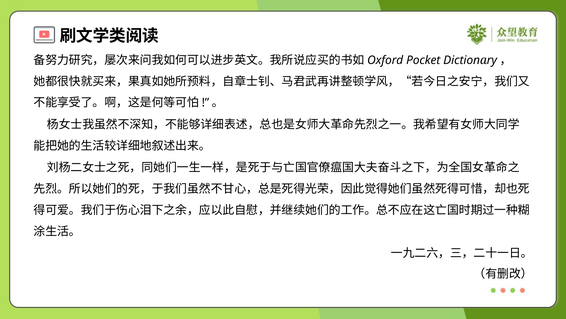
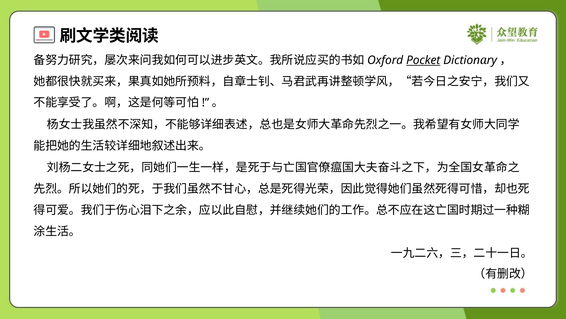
Pocket underline: none -> present (423, 60)
